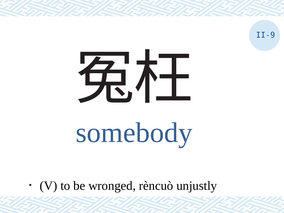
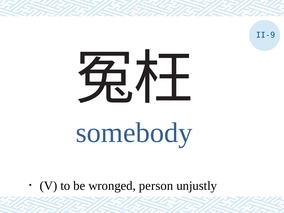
rèncuò: rèncuò -> person (156, 186)
